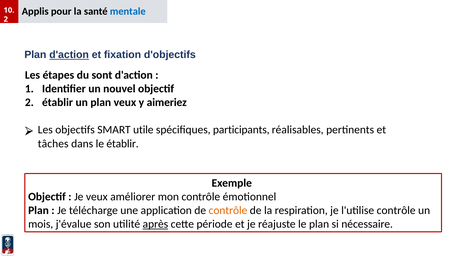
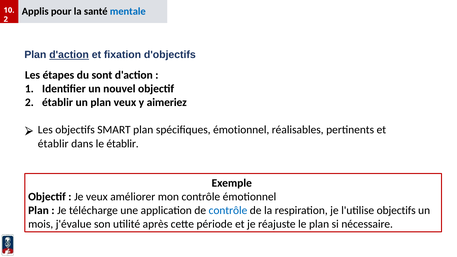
SMART utile: utile -> plan (143, 130)
spécifiques participants: participants -> émotionnel (241, 130)
tâches: tâches -> établir (53, 144)
contrôle colour: orange -> blue (228, 210)
l'utilise contrôle: contrôle -> objectifs (396, 210)
après underline: present -> none (155, 224)
